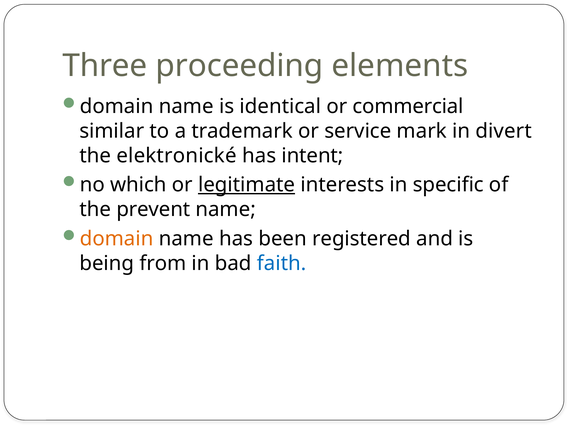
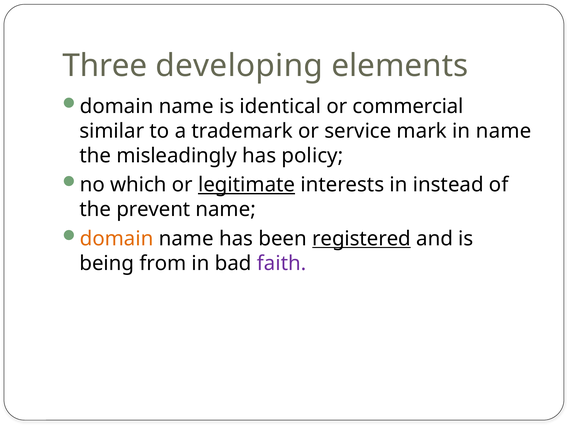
proceeding: proceeding -> developing (239, 66)
in divert: divert -> name (504, 131)
elektronické: elektronické -> misleadingly (177, 156)
intent: intent -> policy (312, 156)
specific: specific -> instead (448, 185)
registered underline: none -> present (362, 239)
faith colour: blue -> purple (282, 263)
